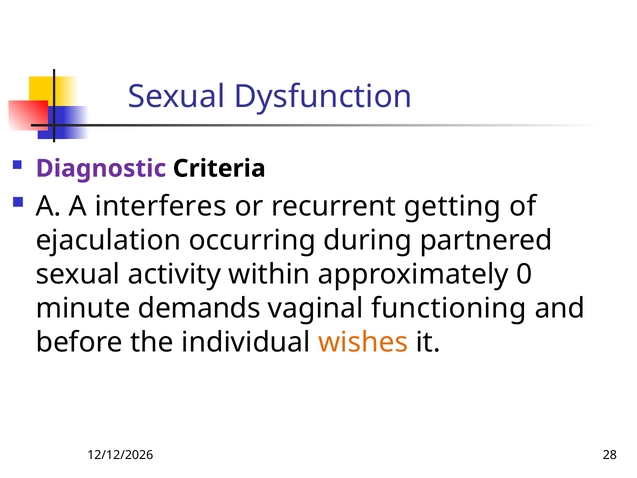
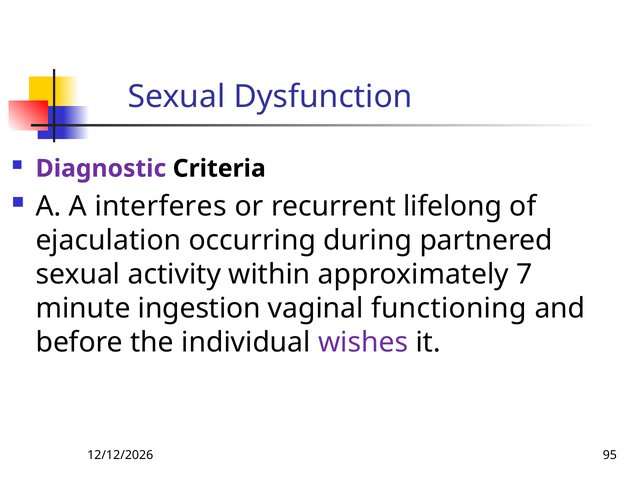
getting: getting -> lifelong (453, 206)
0: 0 -> 7 (524, 274)
demands: demands -> ingestion (199, 308)
wishes colour: orange -> purple (363, 342)
28: 28 -> 95 (610, 455)
